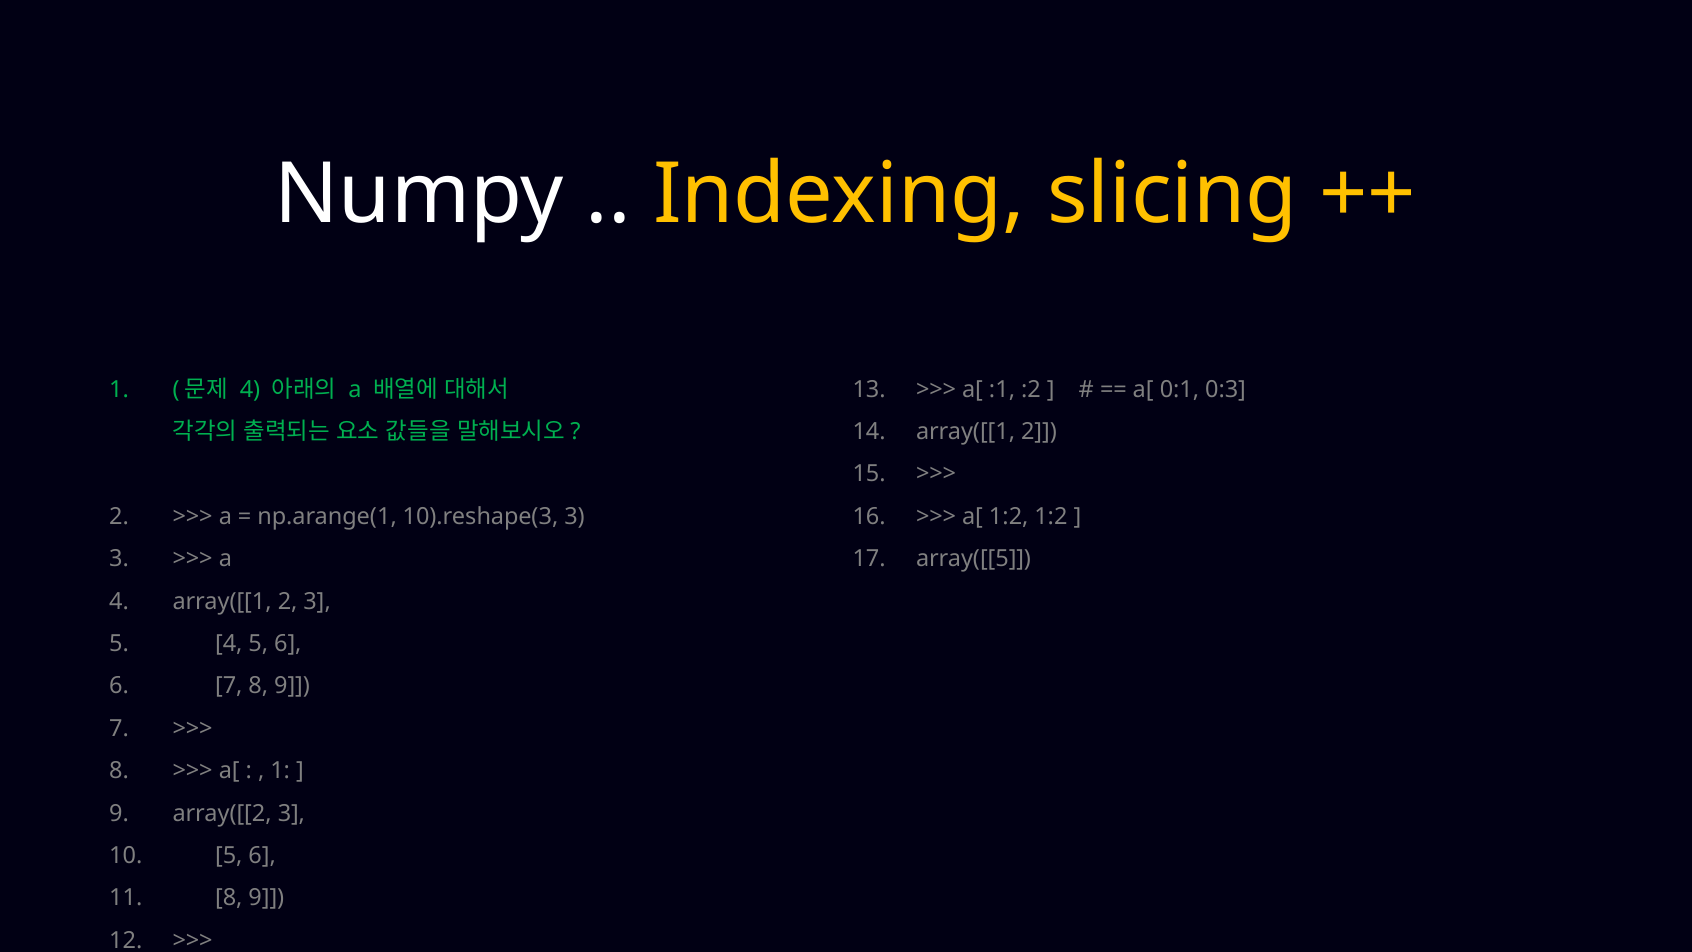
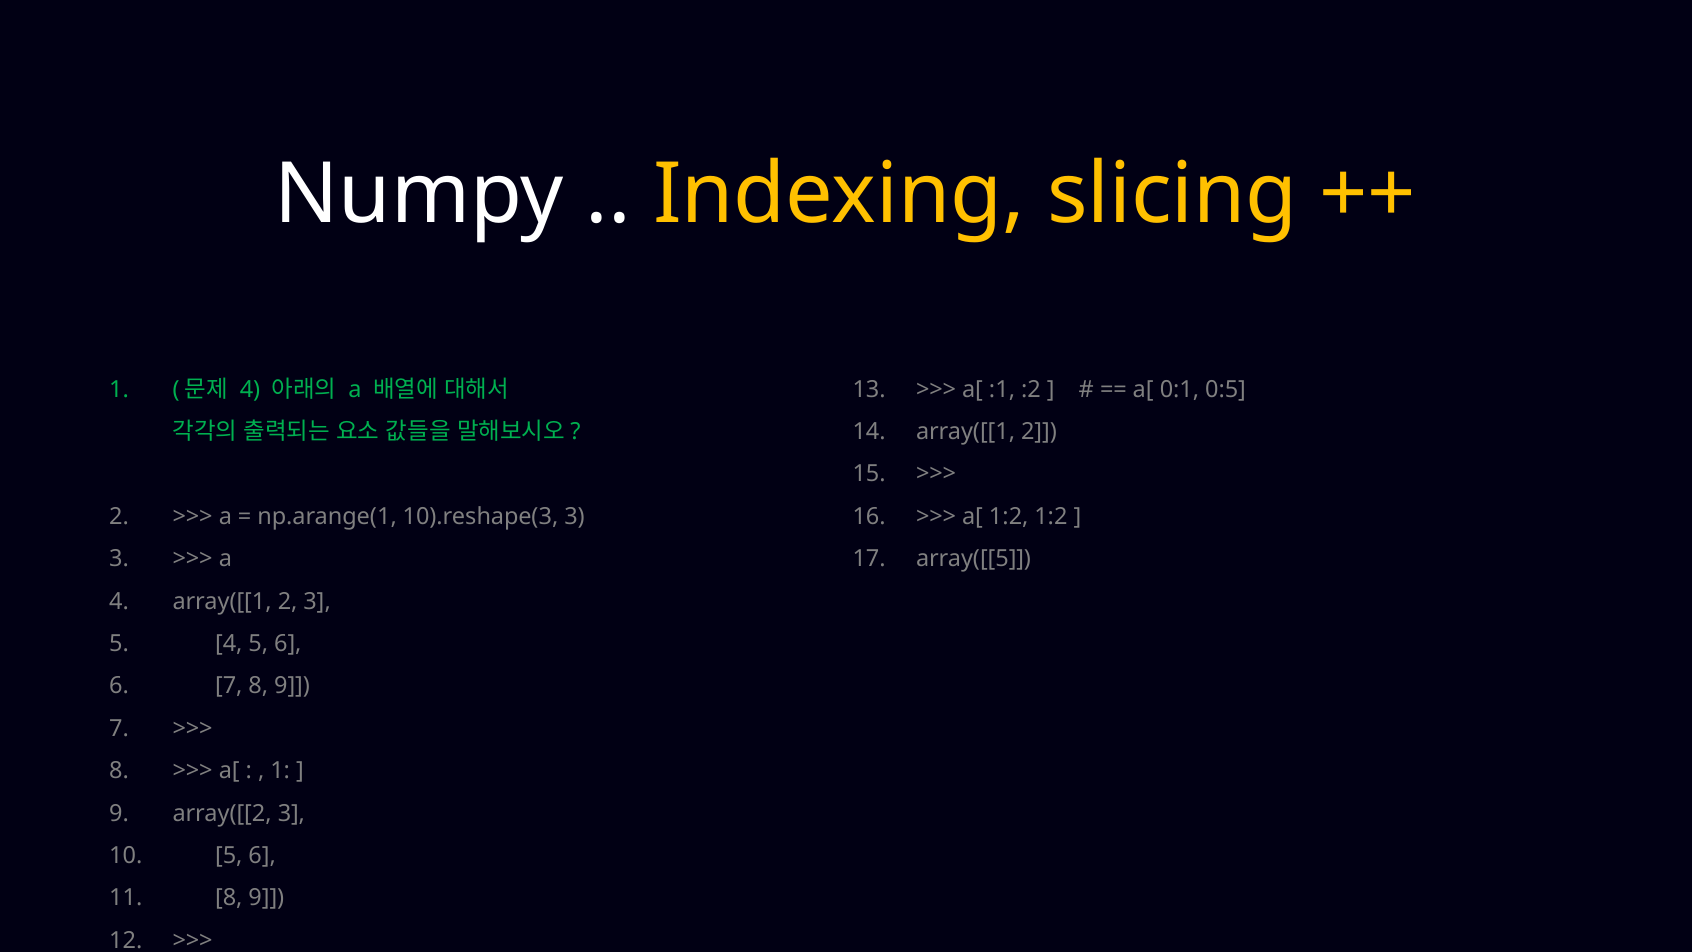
0:3: 0:3 -> 0:5 (1226, 389)
